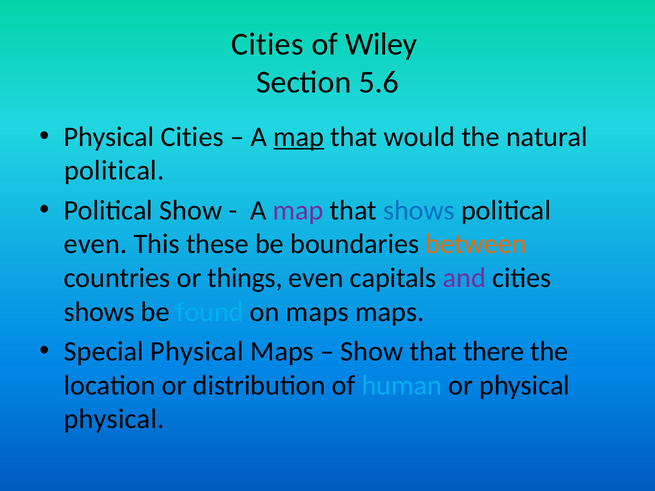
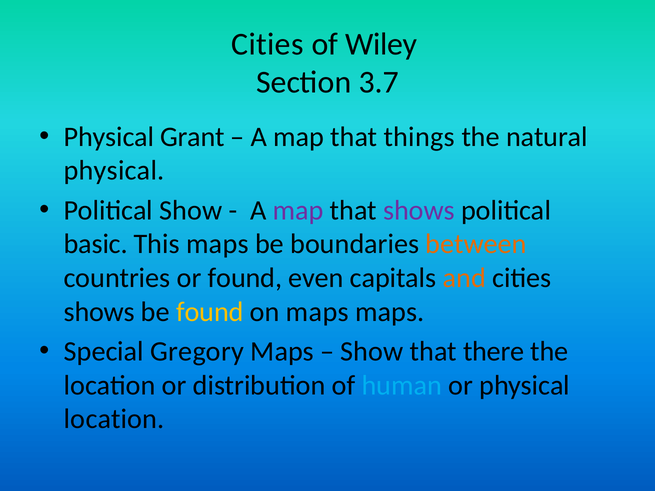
5.6: 5.6 -> 3.7 (379, 82)
Physical Cities: Cities -> Grant (192, 137)
map underline: present -> none (299, 137)
would: would -> things (419, 137)
political: political -> physical (114, 171)
shows colour: blue -> purple (419, 210)
even: even -> basic (96, 244)
This these: these -> maps (217, 244)
or things: things -> found (245, 278)
and colour: purple -> orange (464, 278)
found colour: light blue -> yellow (210, 312)
Special Physical: Physical -> Gregory (197, 352)
physical: physical -> location (114, 419)
